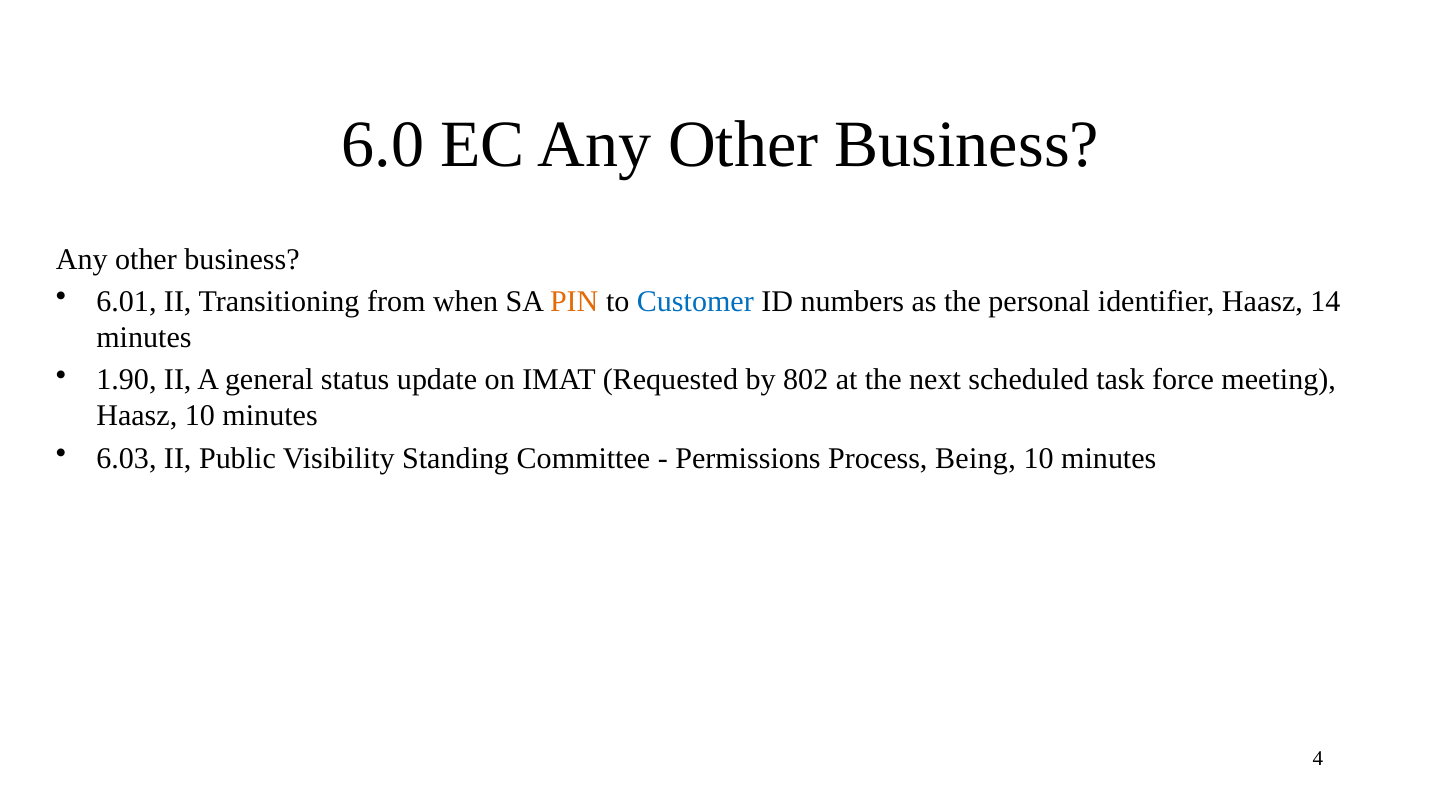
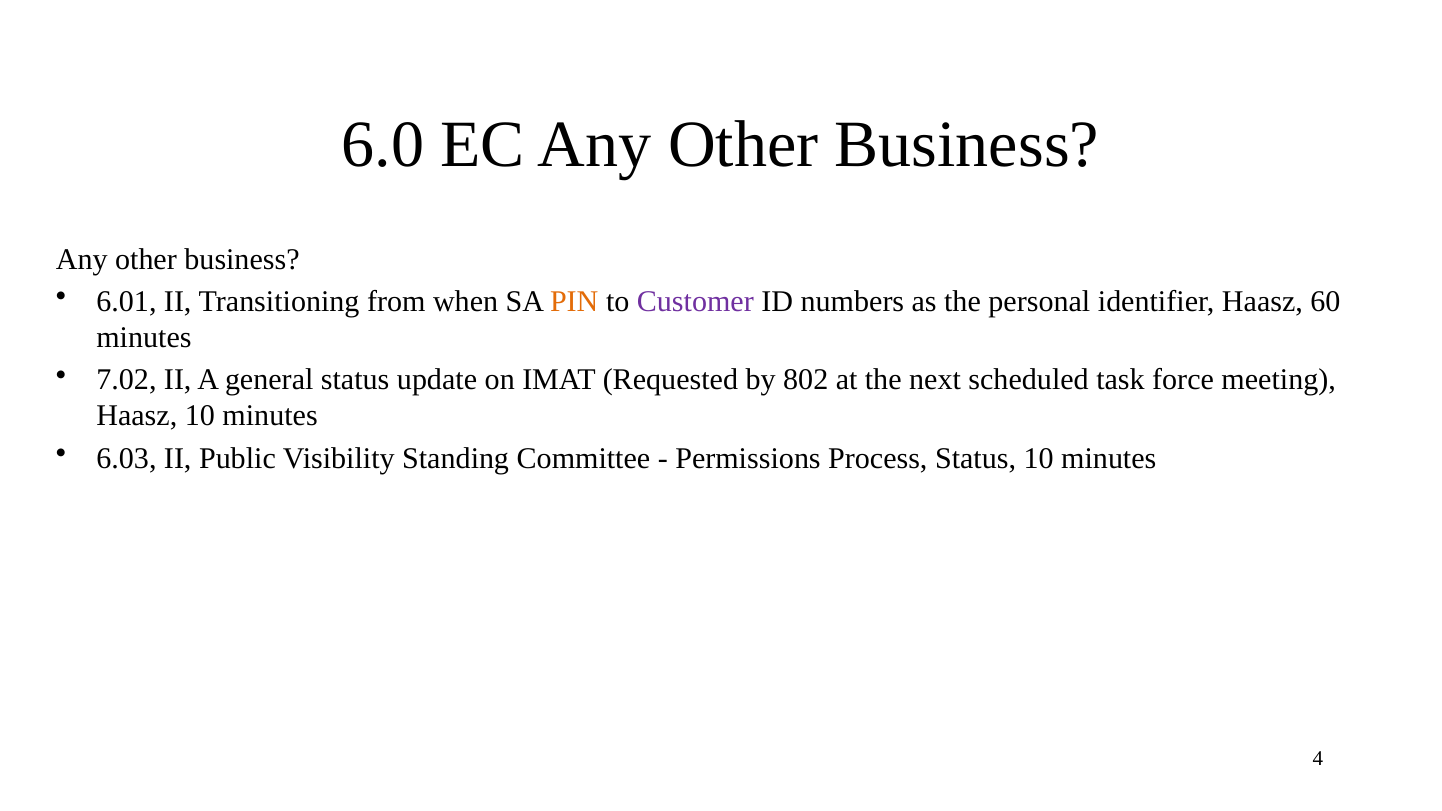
Customer colour: blue -> purple (695, 302)
14: 14 -> 60 (1325, 302)
1.90: 1.90 -> 7.02 (126, 380)
Process Being: Being -> Status (976, 458)
